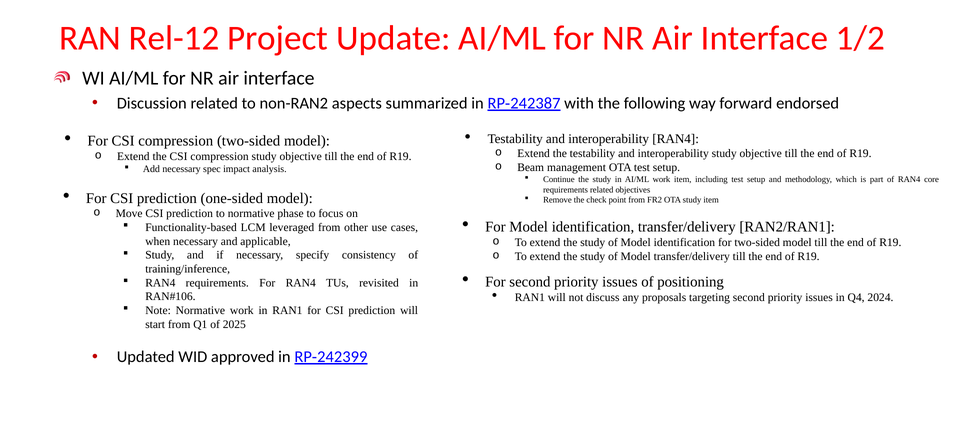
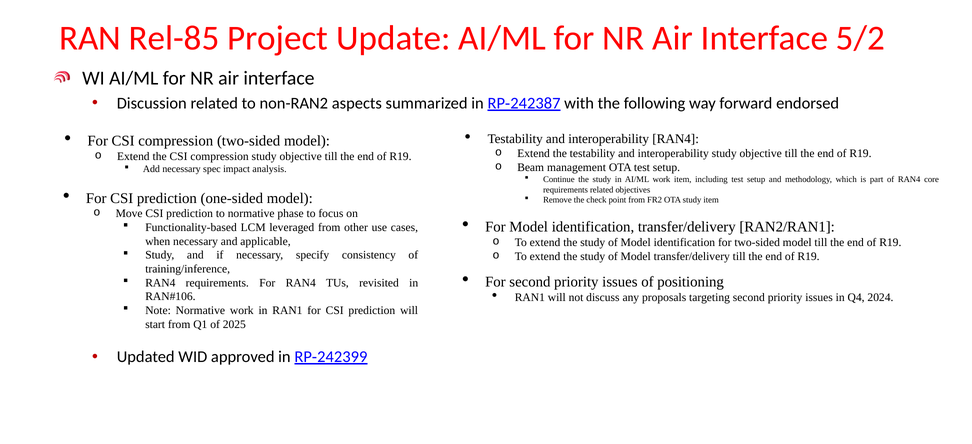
Rel-12: Rel-12 -> Rel-85 (174, 38)
1/2: 1/2 -> 5/2 (861, 38)
